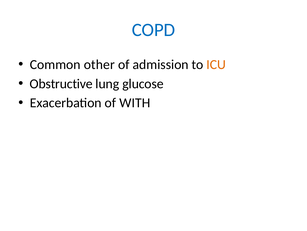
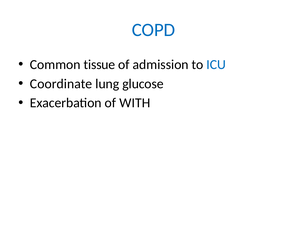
other: other -> tissue (99, 64)
ICU colour: orange -> blue (216, 64)
Obstructive: Obstructive -> Coordinate (61, 84)
